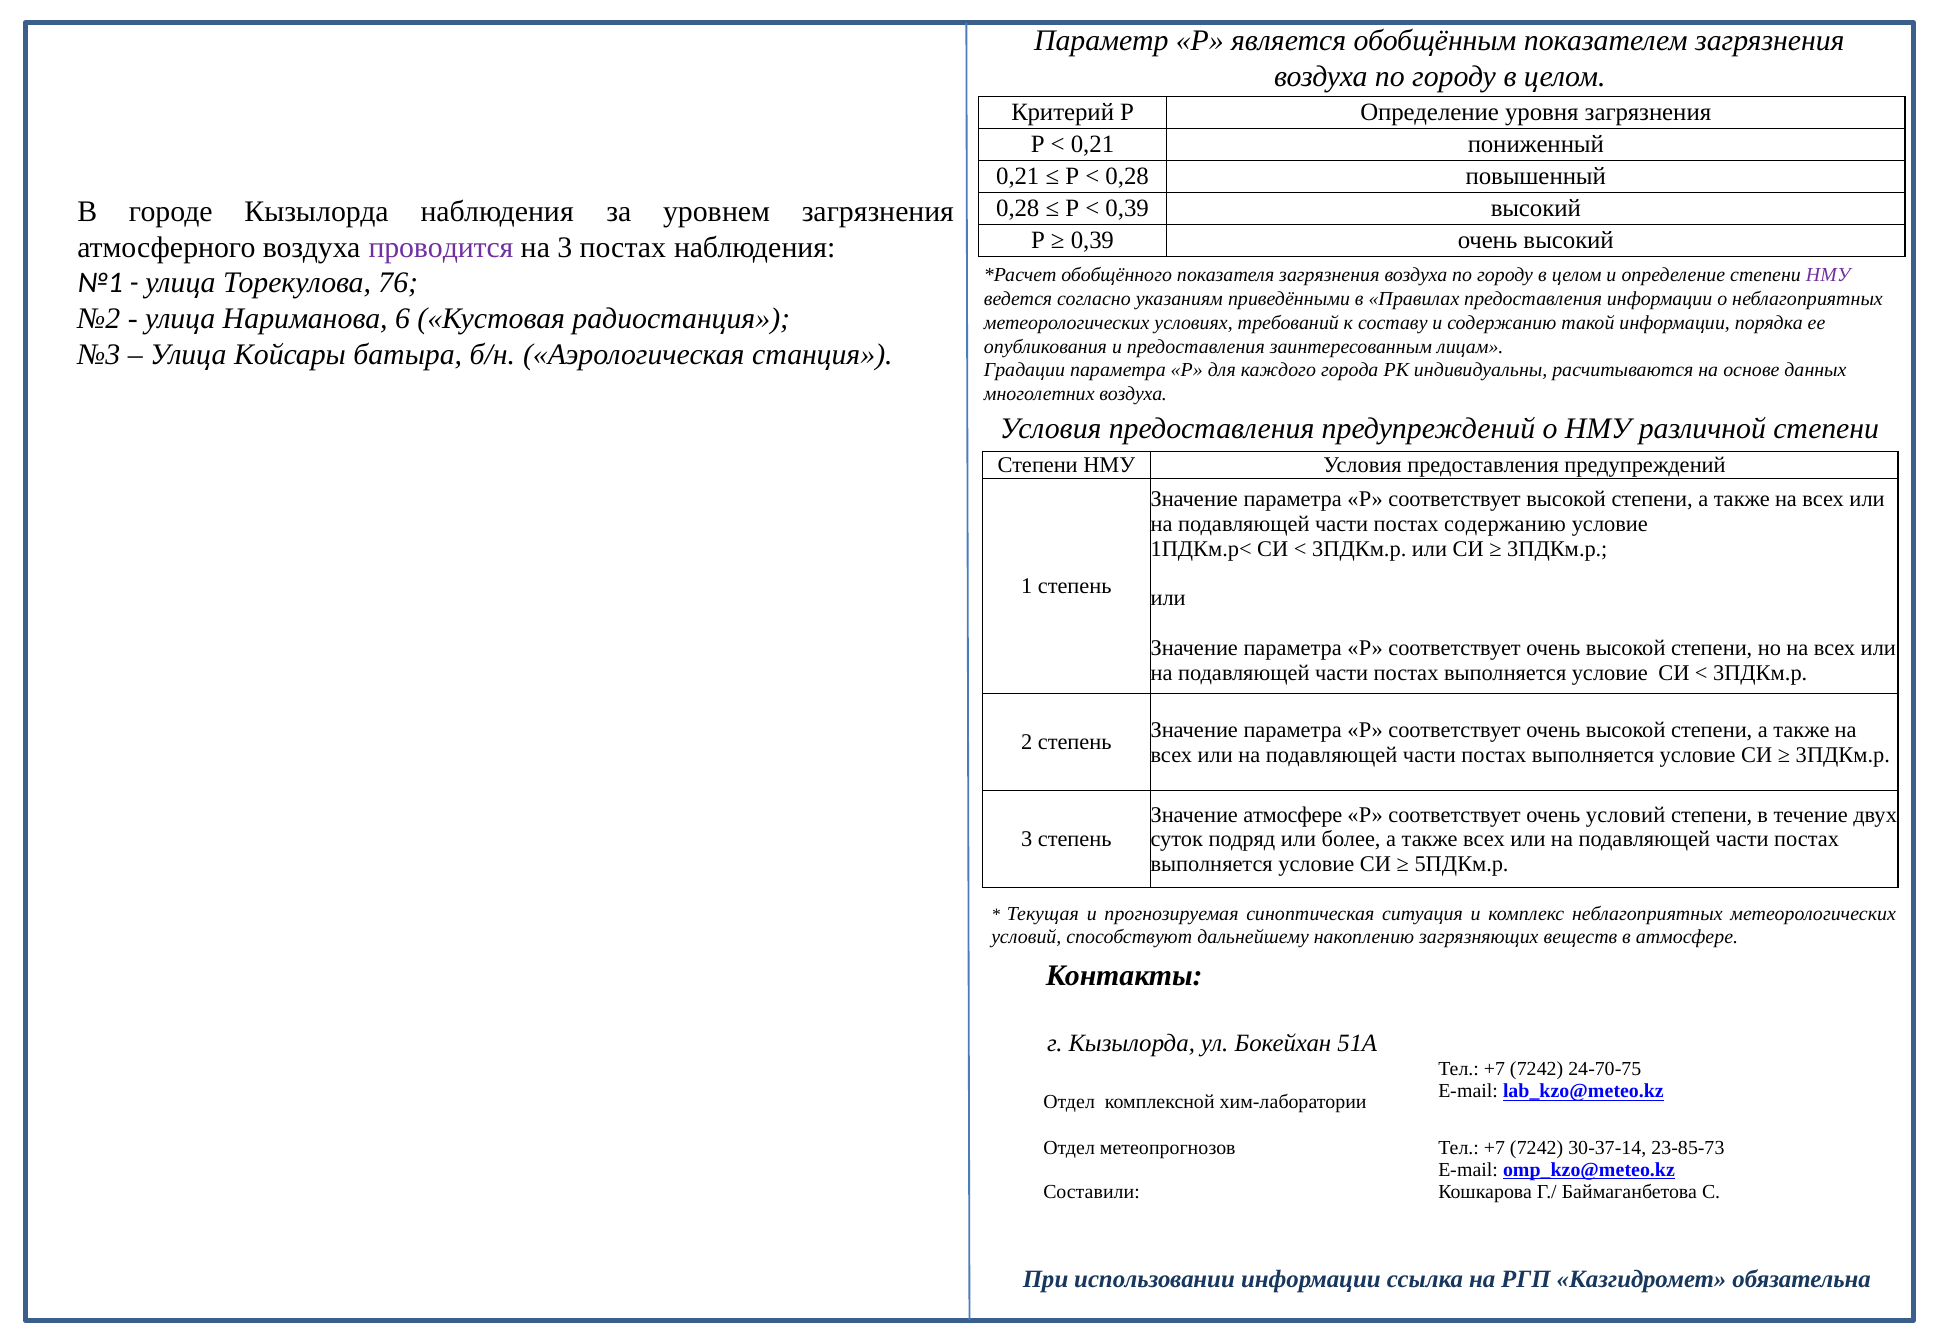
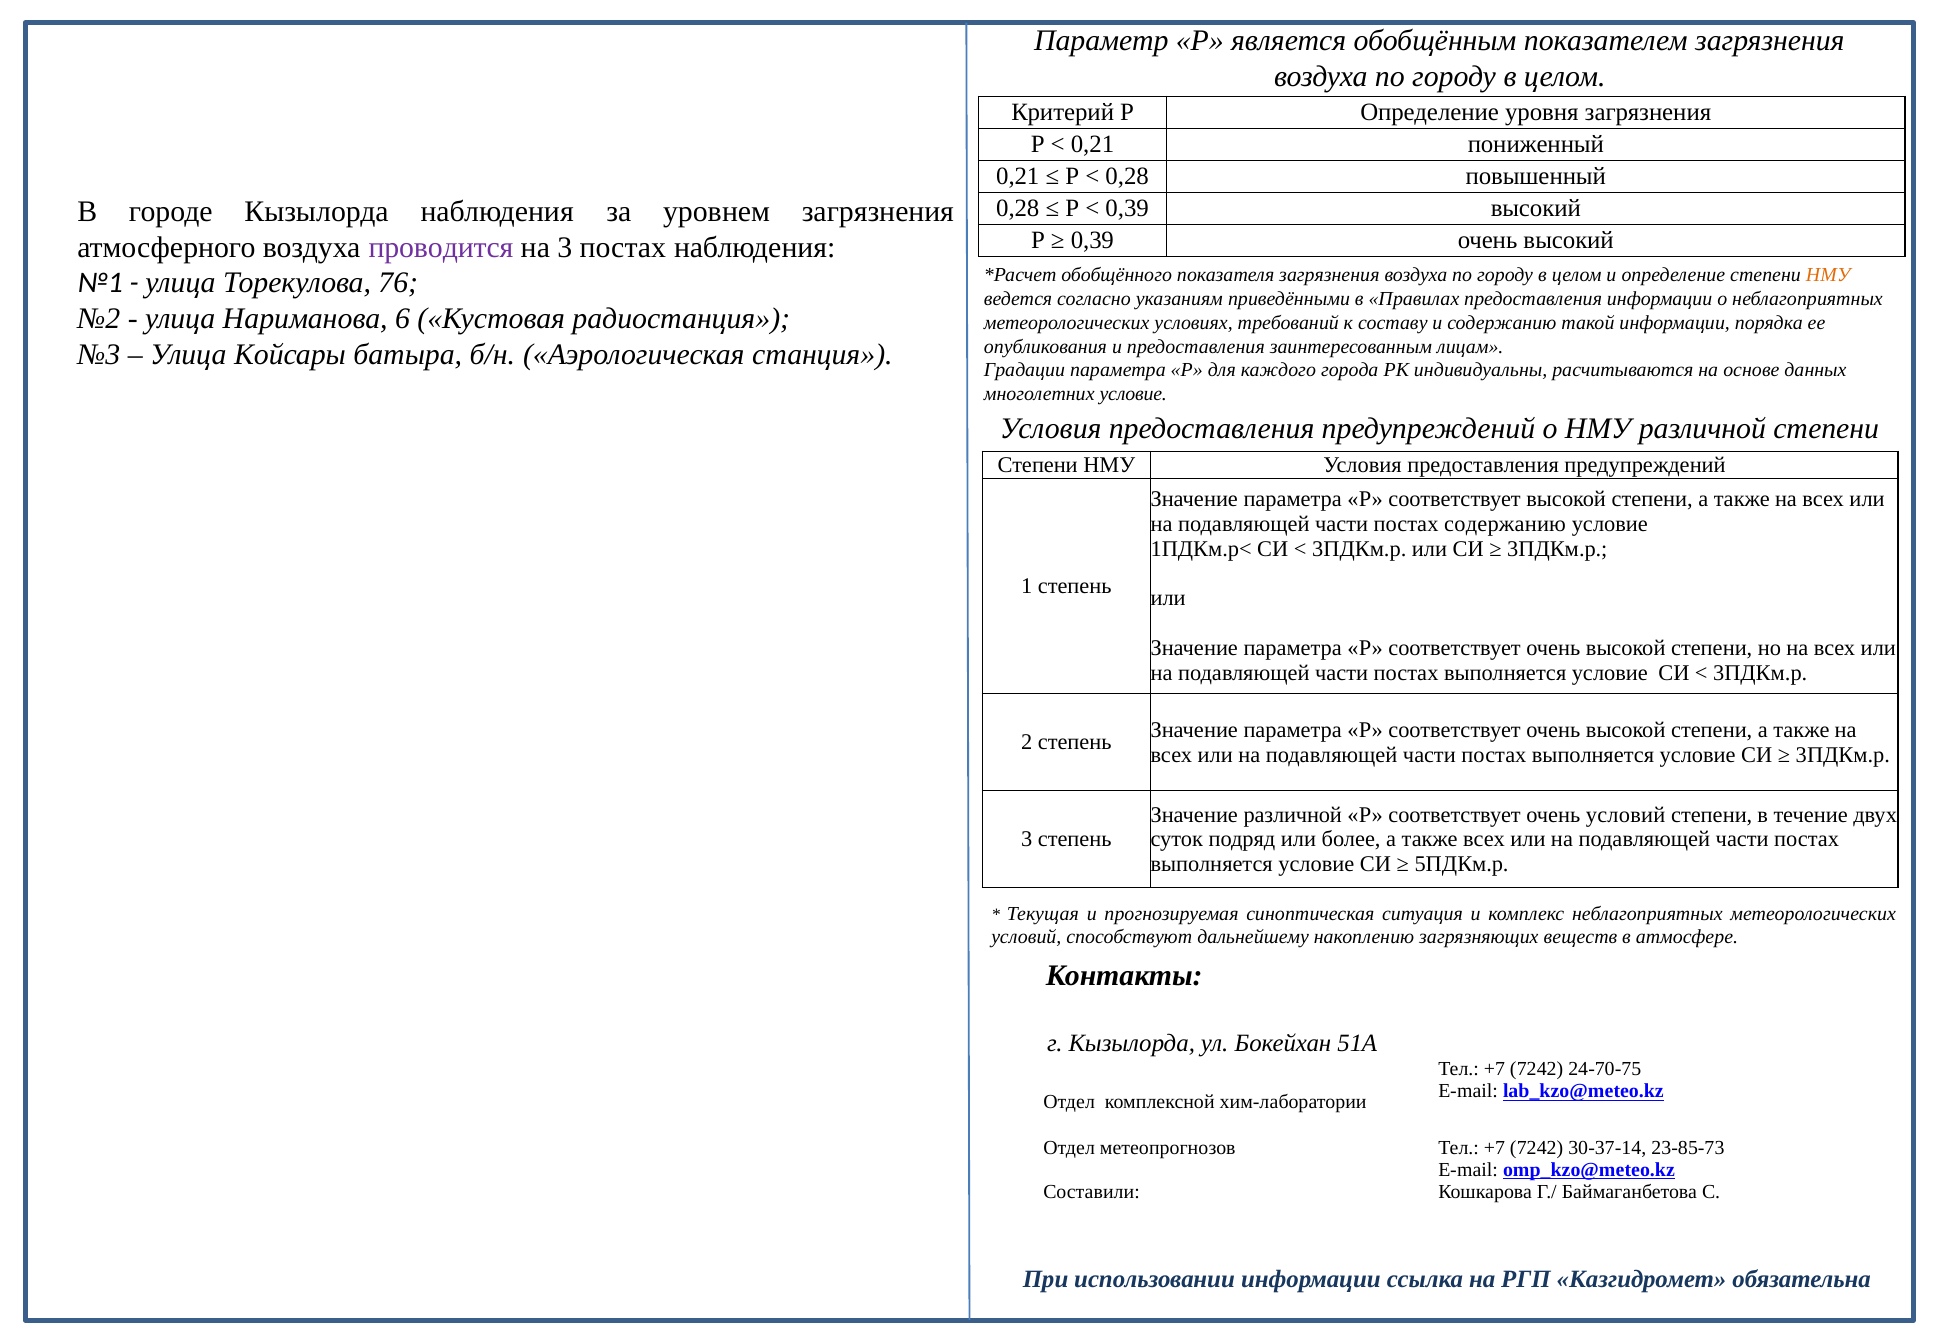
НМУ colour: purple -> orange (1828, 275)
многолетних воздуха: воздуха -> условие (1133, 394)
Значение атмосфере: атмосфере -> различной (1293, 814)
